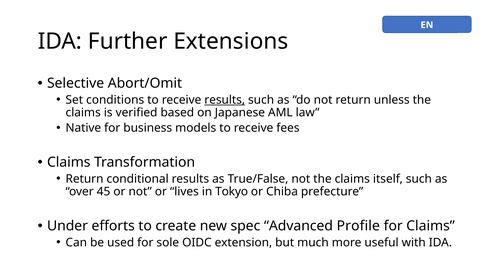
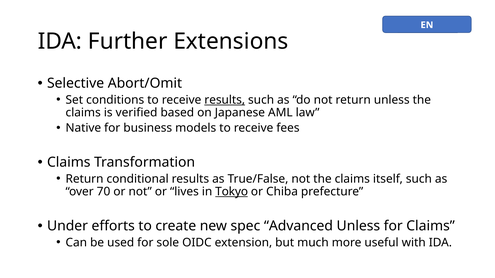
45: 45 -> 70 (104, 192)
Tokyo underline: none -> present (232, 192)
Advanced Profile: Profile -> Unless (358, 226)
